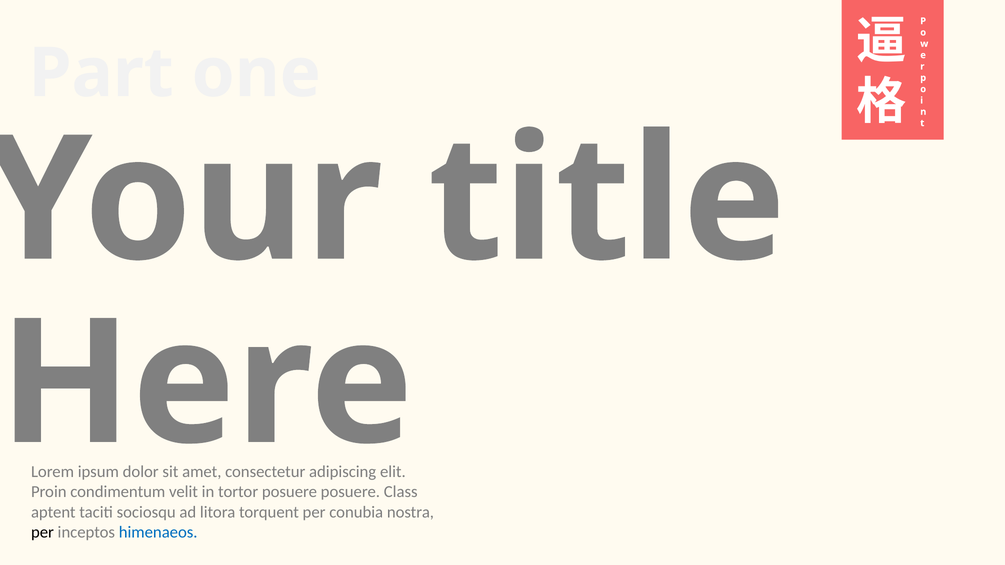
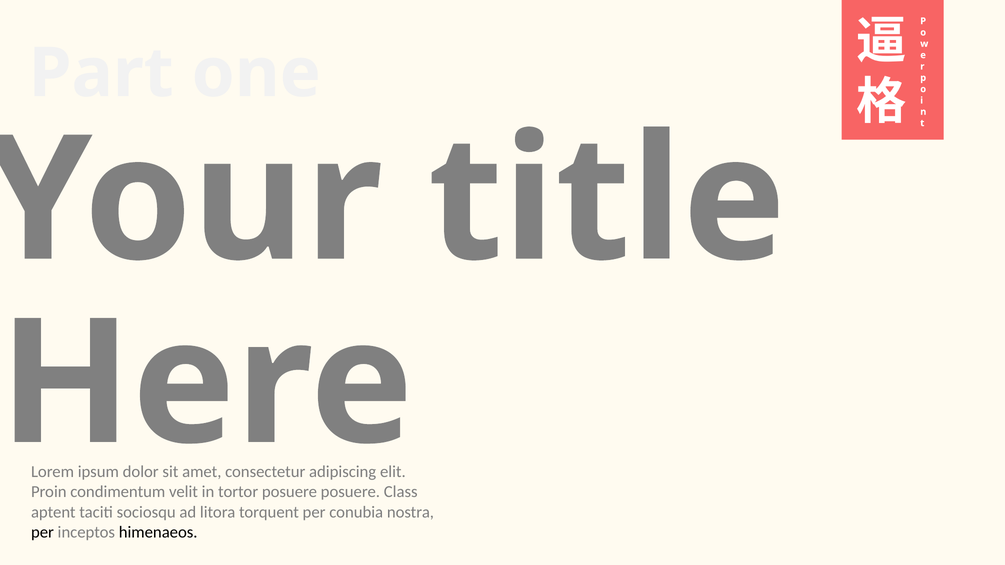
himenaeos colour: blue -> black (158, 532)
